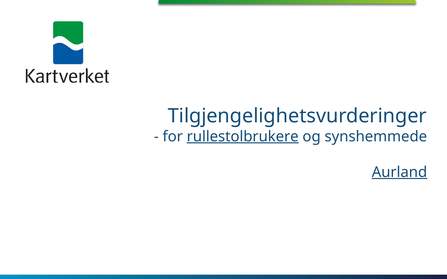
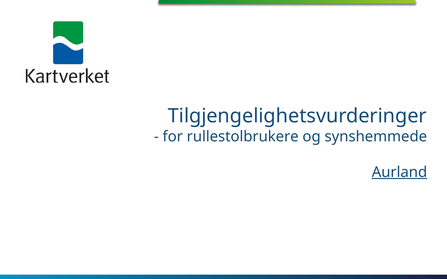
rullestolbrukere underline: present -> none (243, 137)
